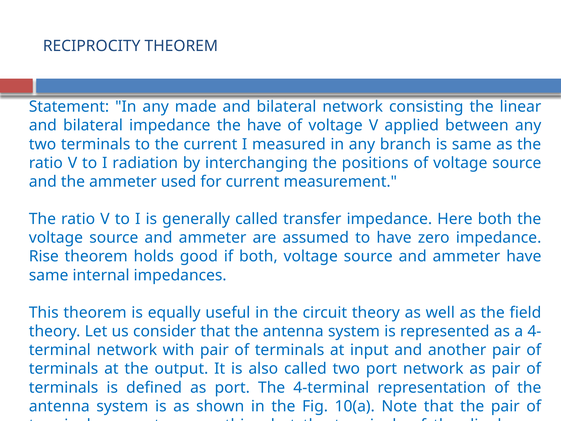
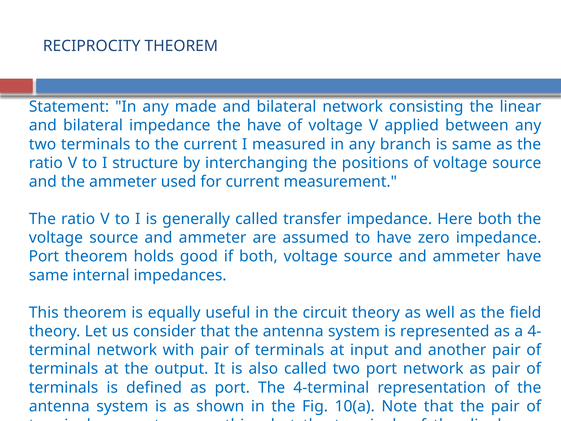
radiation: radiation -> structure (145, 163)
Rise: Rise -> Port (44, 256)
